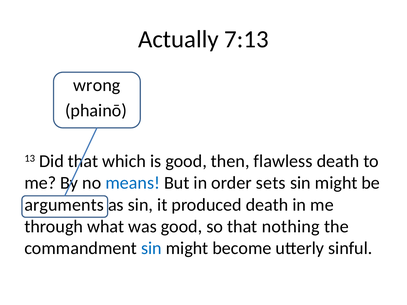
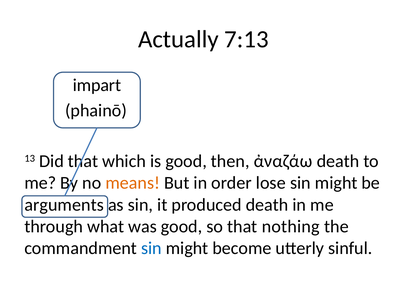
wrong: wrong -> impart (97, 85)
flawless: flawless -> ἀναζάω (283, 161)
means colour: blue -> orange (133, 183)
sets: sets -> lose (271, 183)
